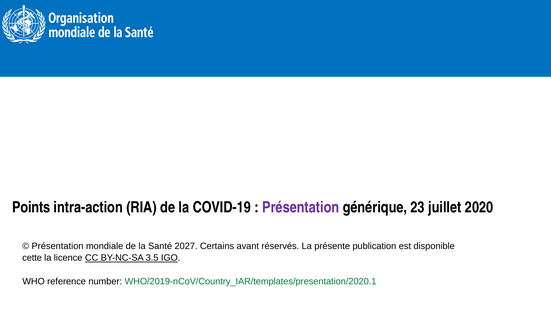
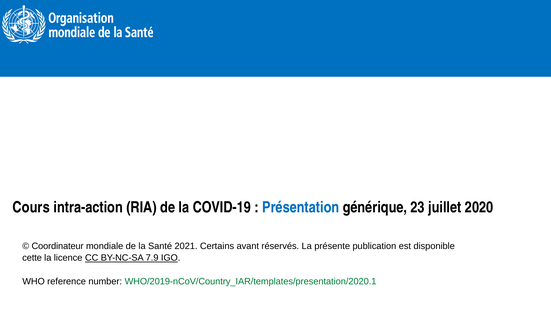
Points: Points -> Cours (31, 207)
Présentation colour: purple -> blue (301, 207)
Présentation: Présentation -> Coordinateur (58, 246)
2027: 2027 -> 2021 (186, 246)
3.5: 3.5 -> 7.9 (152, 258)
